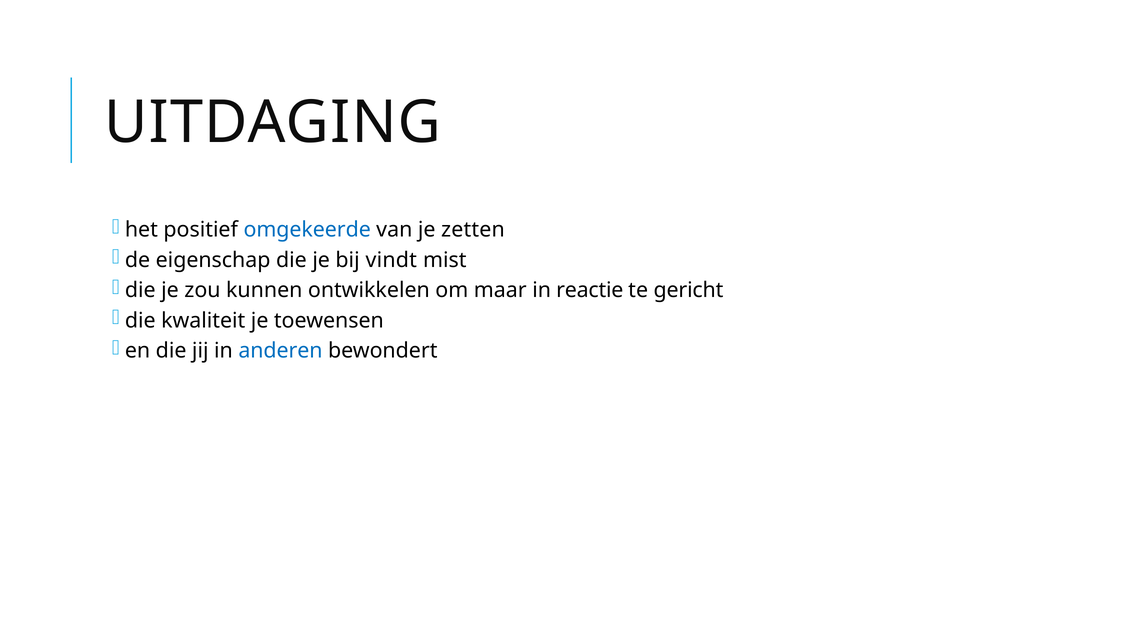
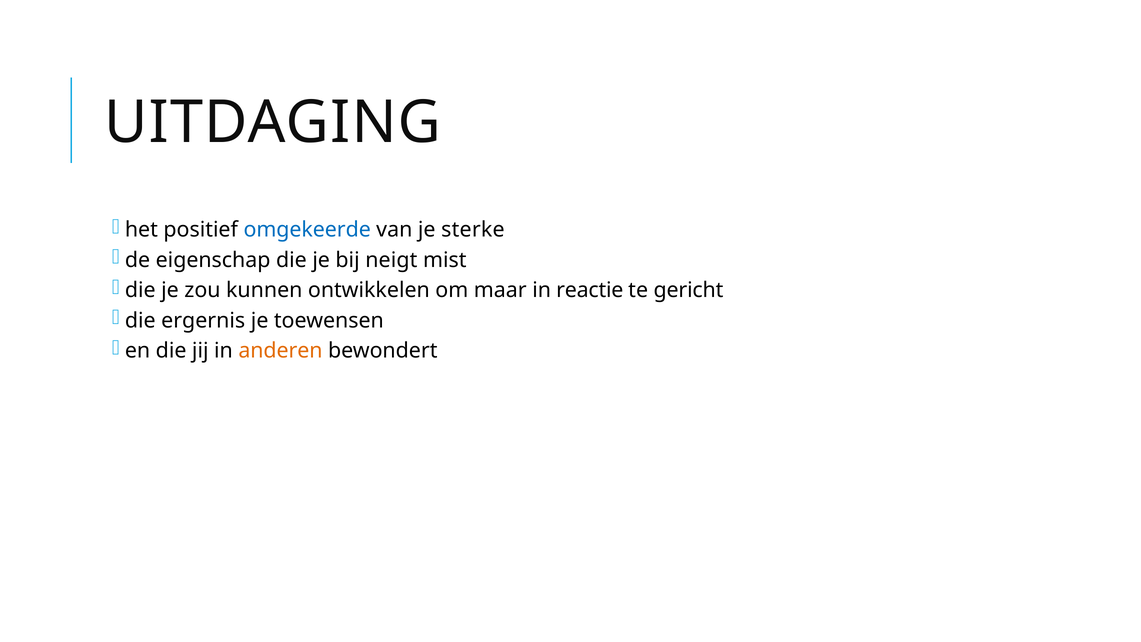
zetten: zetten -> sterke (473, 230)
vindt: vindt -> neigt (391, 260)
kwaliteit: kwaliteit -> ergernis (203, 320)
anderen colour: blue -> orange (280, 351)
